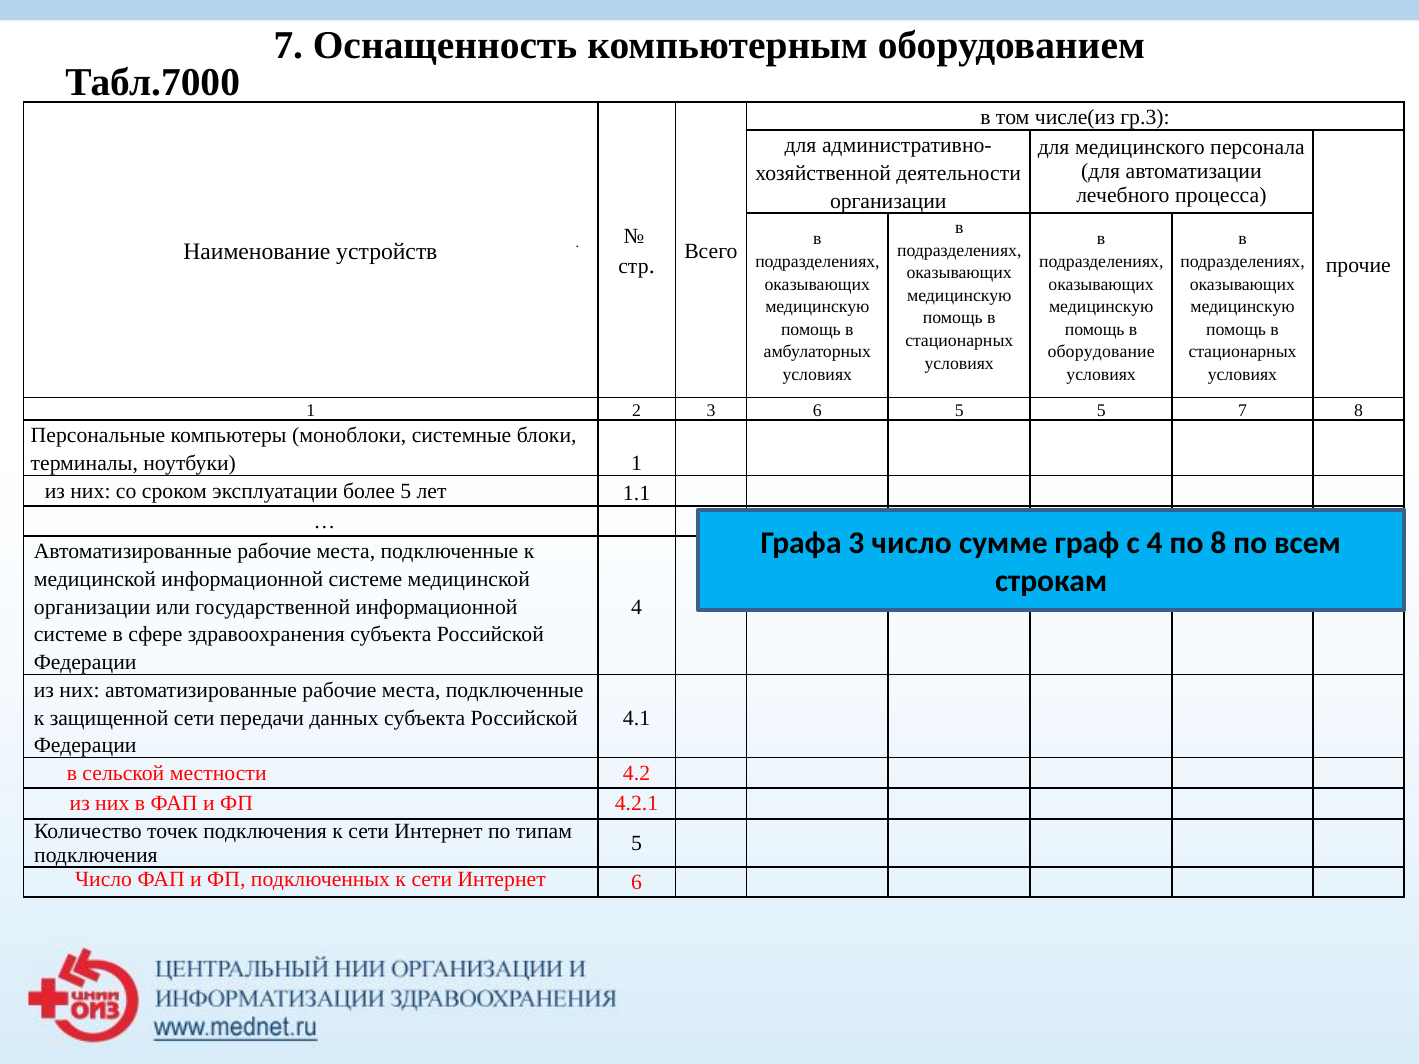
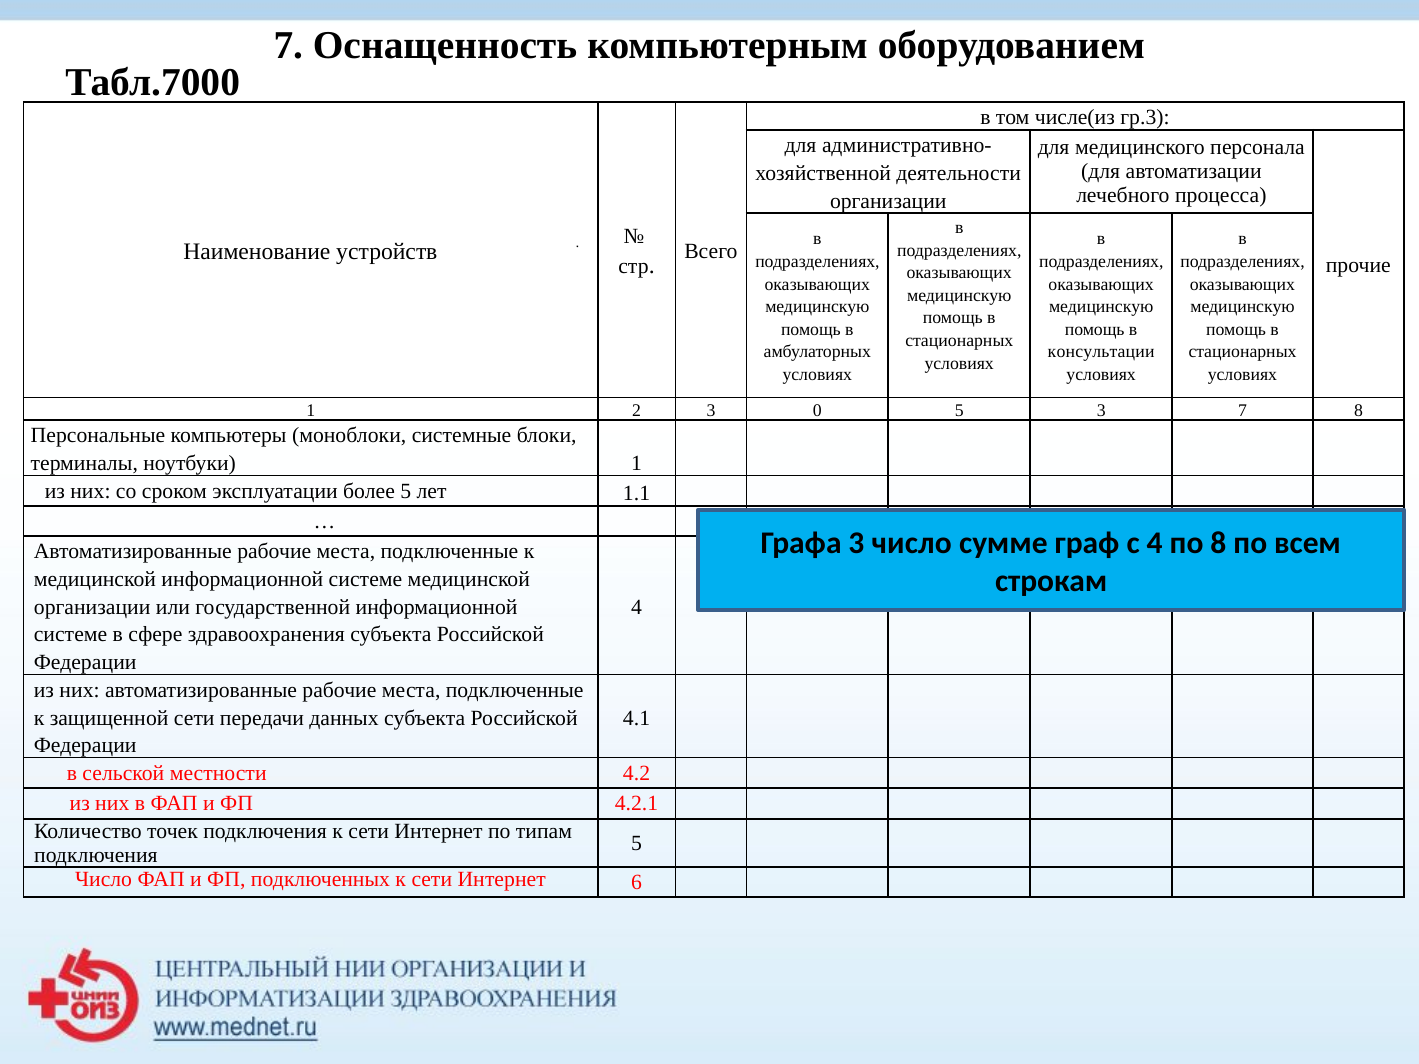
оборудование: оборудование -> консультации (1101, 352)
3 6: 6 -> 0 (817, 410)
5 5: 5 -> 3 (1101, 410)
